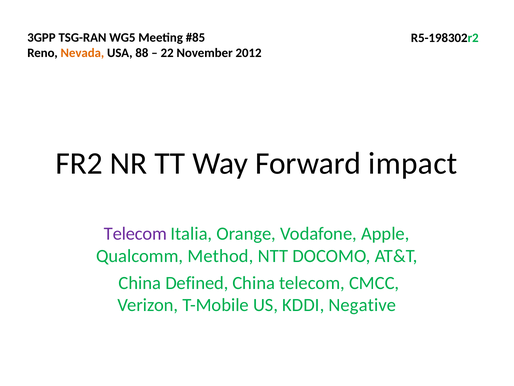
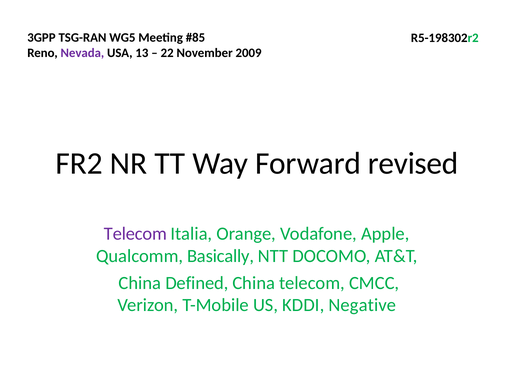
Nevada colour: orange -> purple (82, 53)
88: 88 -> 13 (142, 53)
2012: 2012 -> 2009 (249, 53)
impact: impact -> revised (413, 163)
Method: Method -> Basically (221, 256)
